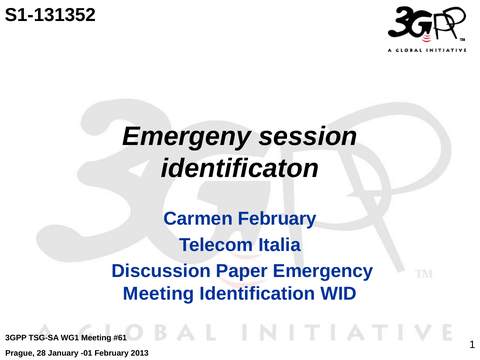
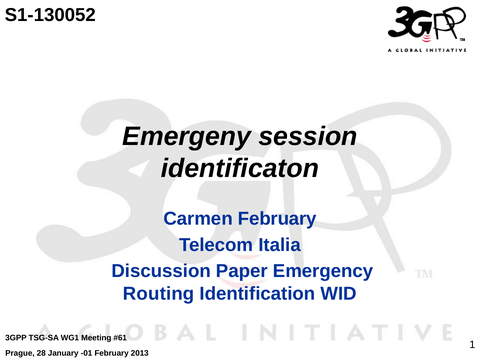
S1-131352: S1-131352 -> S1-130052 (50, 15)
Meeting: Meeting -> Routing (159, 294)
